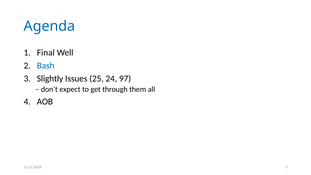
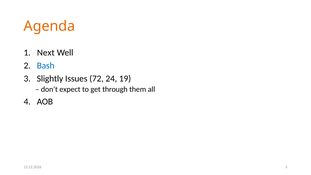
Agenda colour: blue -> orange (49, 26)
Final: Final -> Next (46, 53)
25: 25 -> 72 (96, 79)
97: 97 -> 19 (125, 79)
